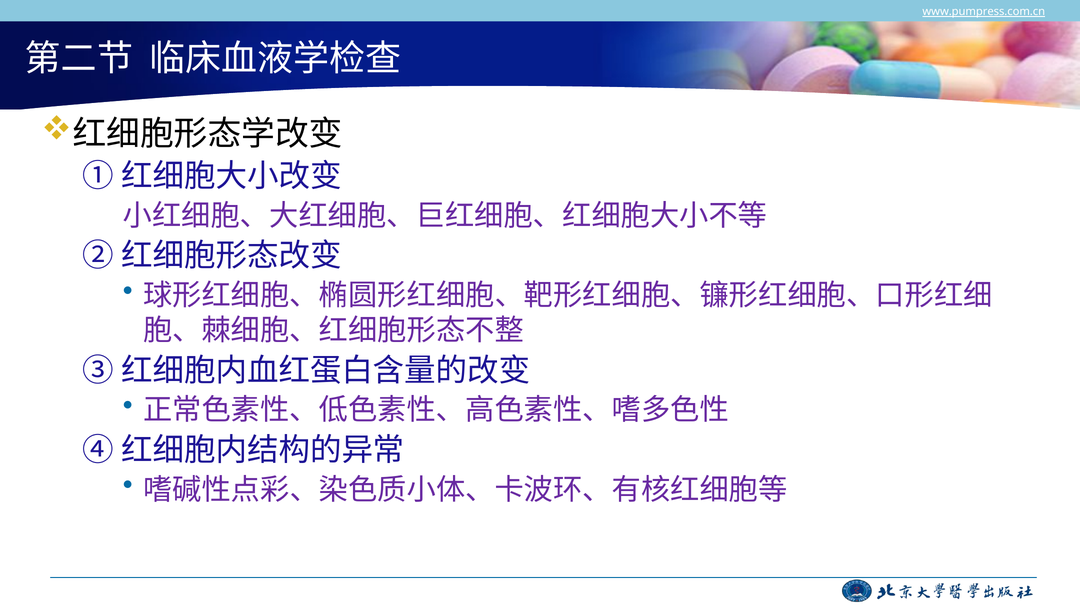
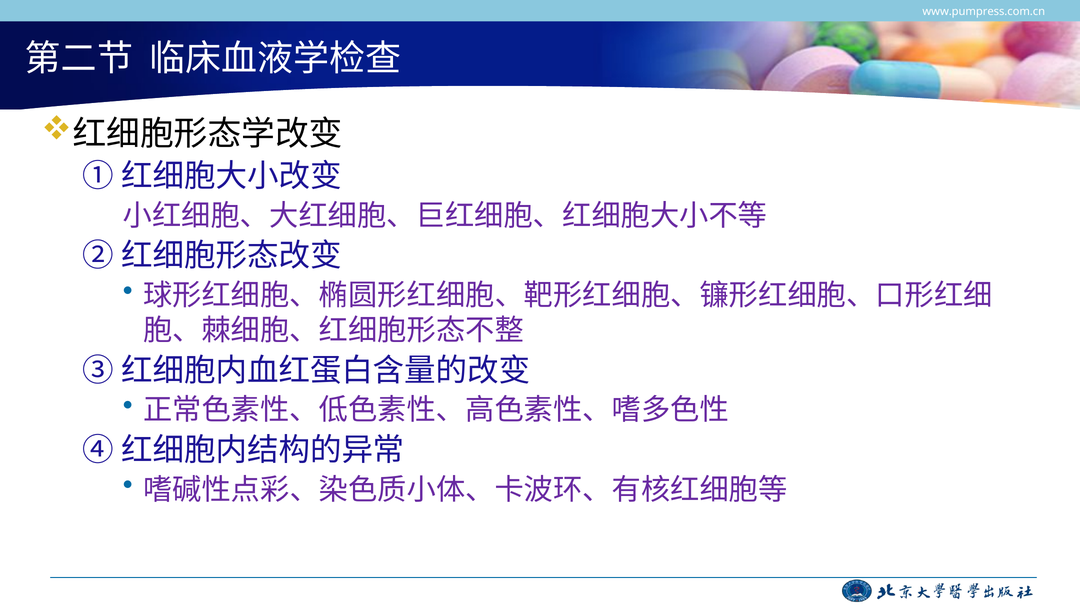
www.pumpress.com.cn underline: present -> none (984, 12)
